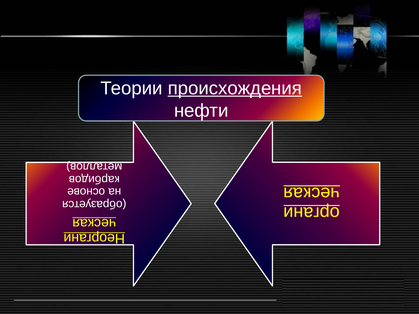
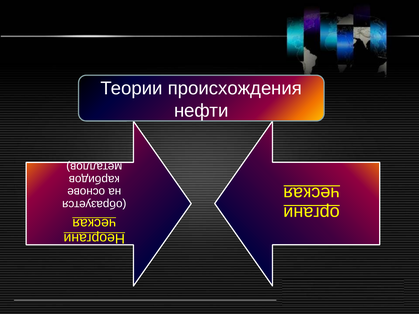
происхождения underline: present -> none (235, 88)
